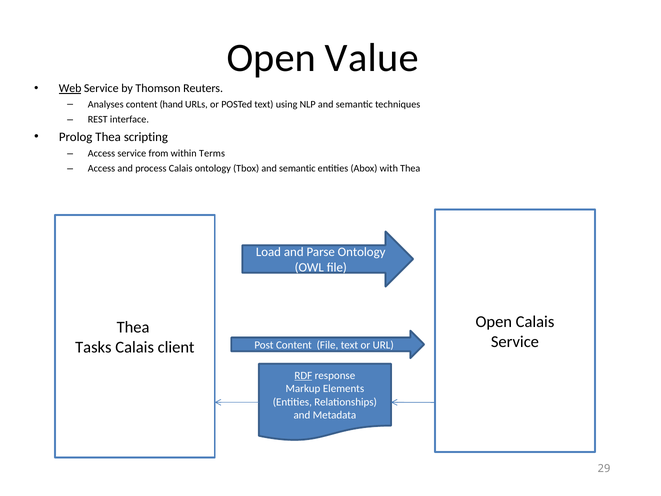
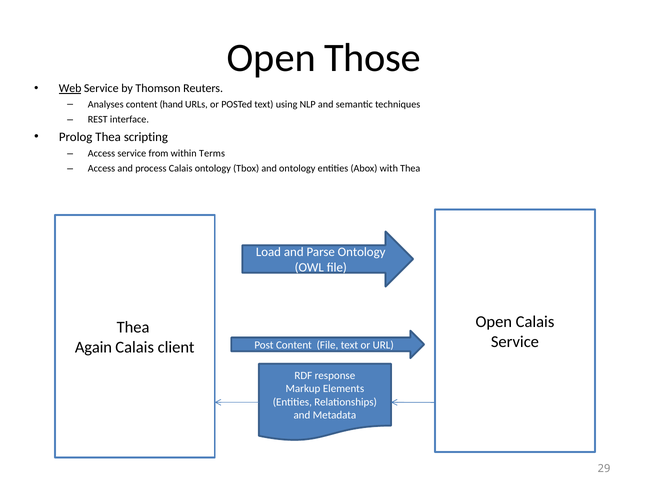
Value: Value -> Those (372, 58)
Tbox and semantic: semantic -> ontology (297, 169)
Tasks: Tasks -> Again (93, 347)
RDF underline: present -> none (303, 375)
